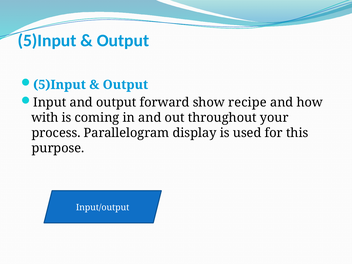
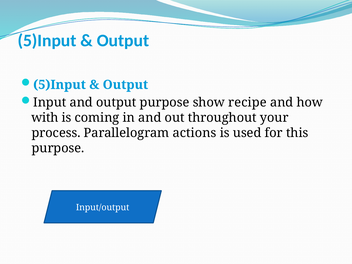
output forward: forward -> purpose (165, 103)
display: display -> actions (194, 133)
